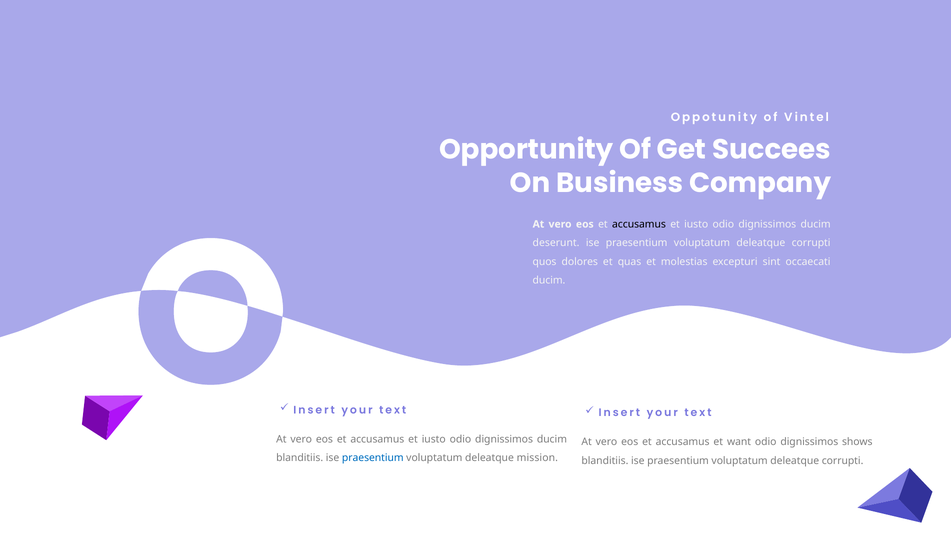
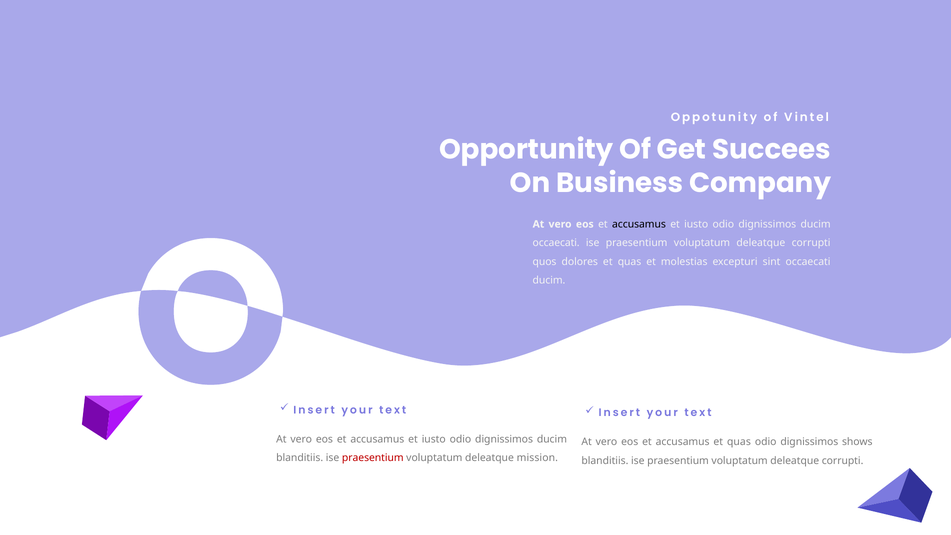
deserunt: deserunt -> occaecati (556, 243)
accusamus et want: want -> quas (739, 442)
praesentium colour: blue -> red (373, 458)
